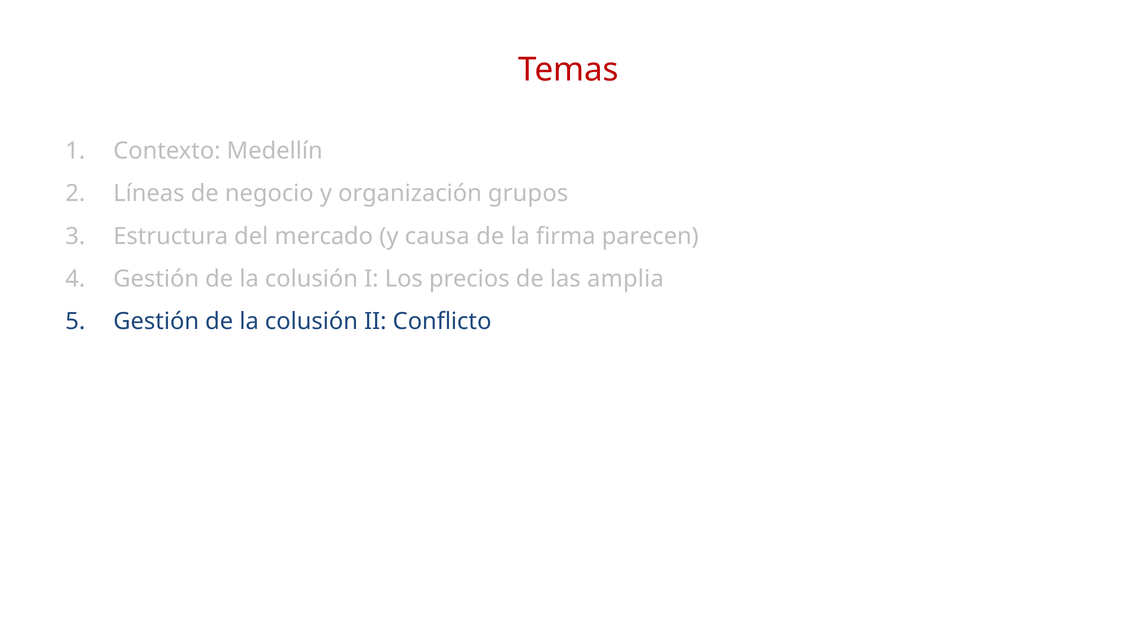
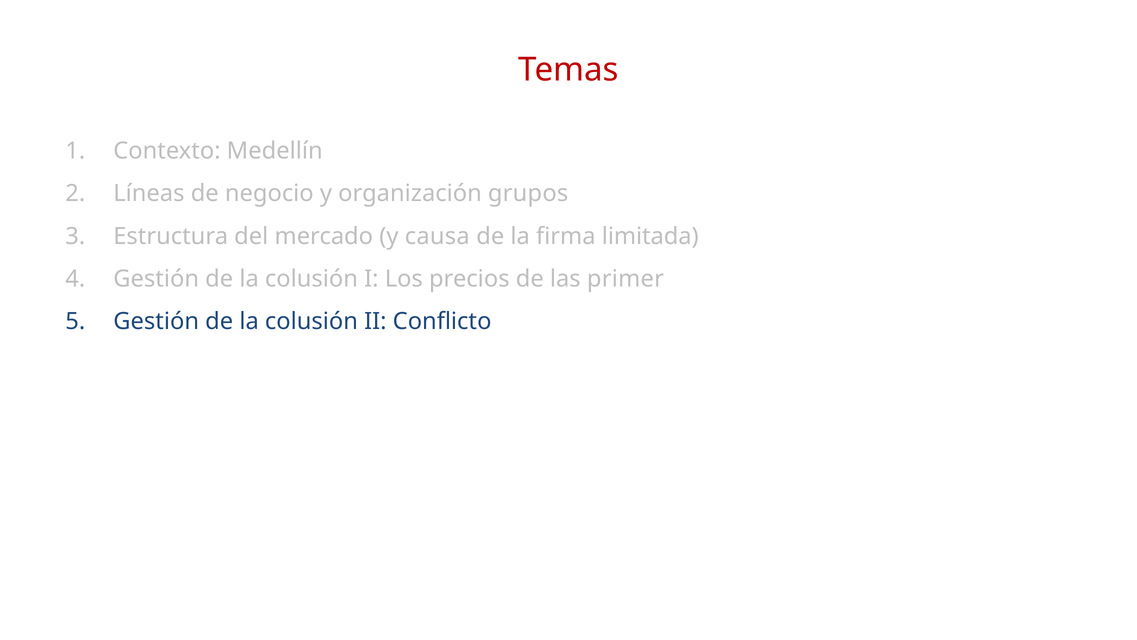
parecen: parecen -> limitada (650, 236)
amplia: amplia -> primer (625, 279)
